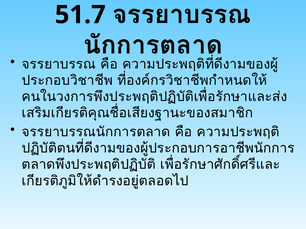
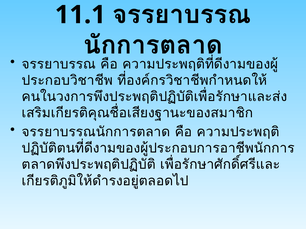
51.7: 51.7 -> 11.1 (80, 15)
